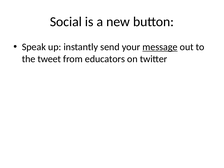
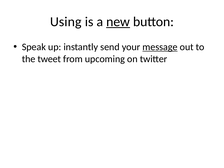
Social: Social -> Using (66, 22)
new underline: none -> present (118, 22)
educators: educators -> upcoming (105, 59)
